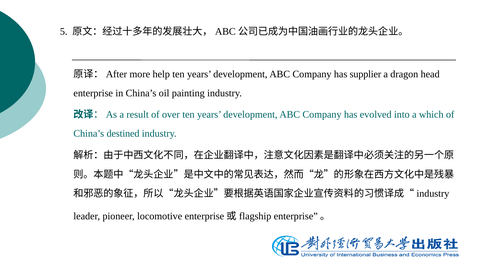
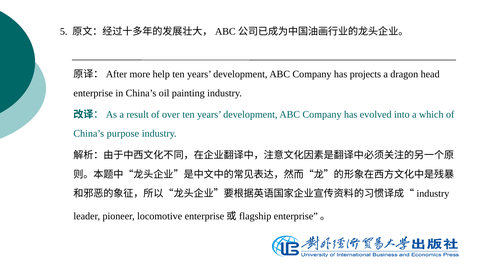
supplier: supplier -> projects (365, 74)
destined: destined -> purpose (123, 134)
